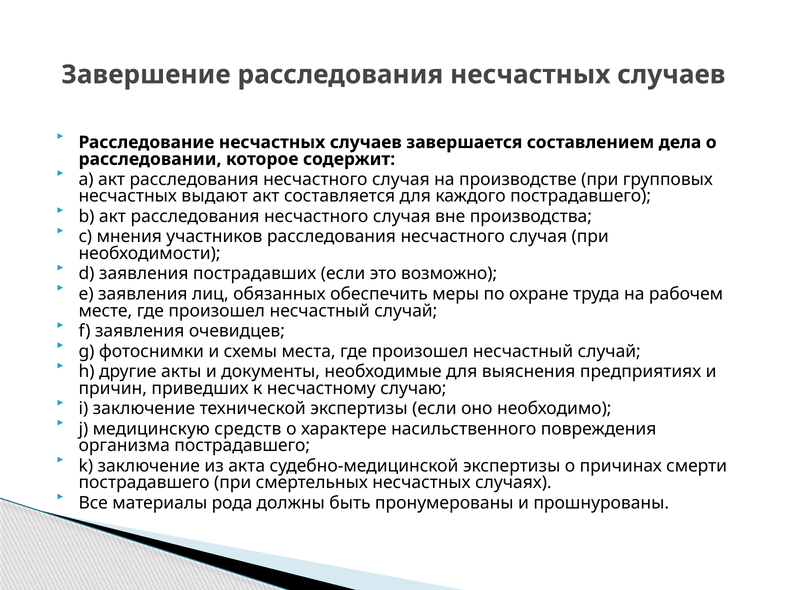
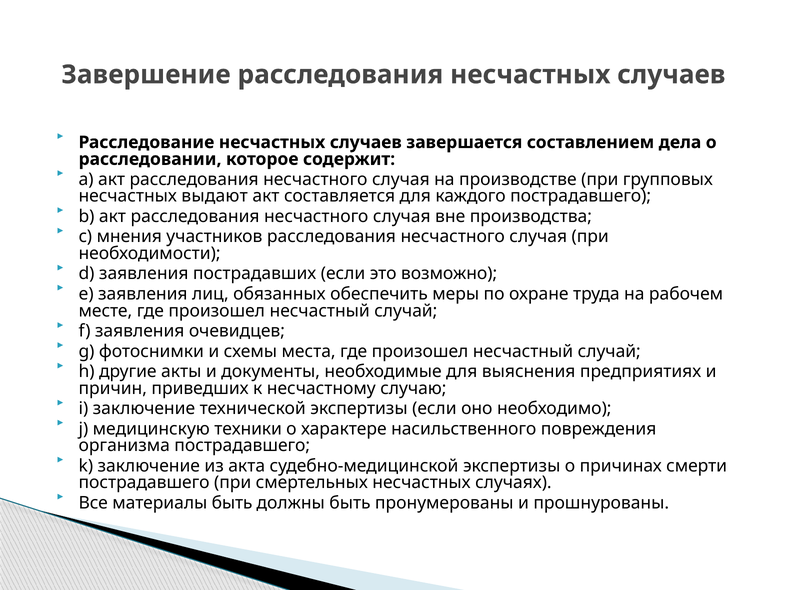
средств: средств -> техники (248, 429)
материалы рода: рода -> быть (232, 503)
